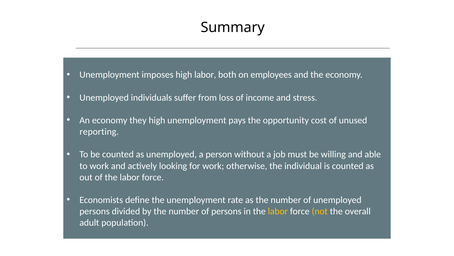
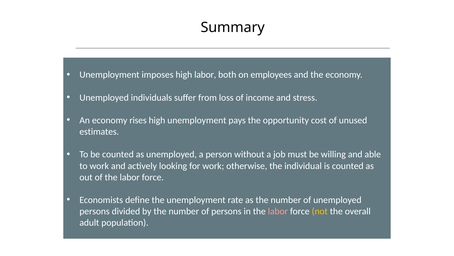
they: they -> rises (138, 120)
reporting: reporting -> estimates (99, 131)
labor colour: yellow -> pink (278, 211)
